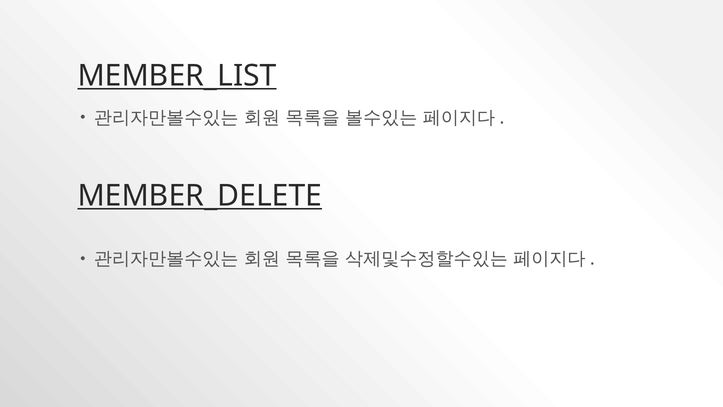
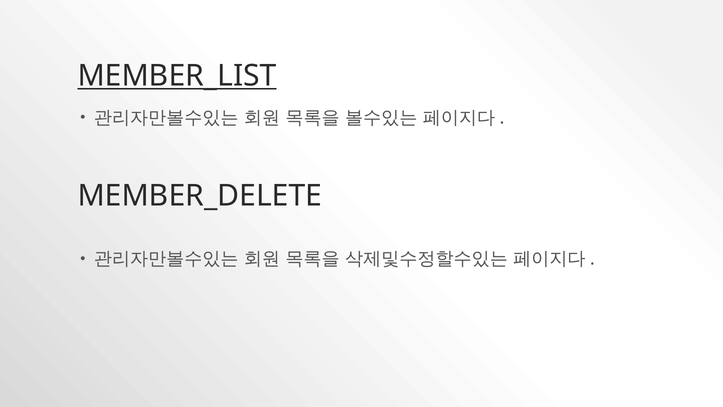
MEMBER_DELETE underline: present -> none (200, 196)
